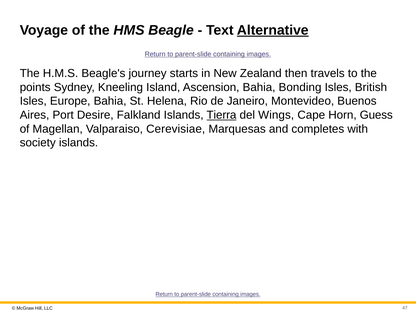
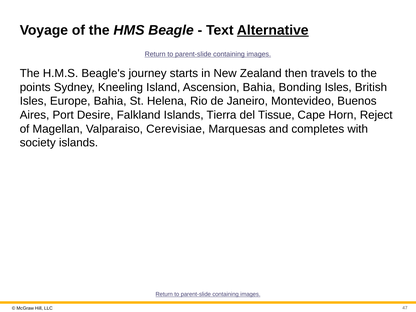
Tierra underline: present -> none (221, 115)
Wings: Wings -> Tissue (276, 115)
Guess: Guess -> Reject (376, 115)
